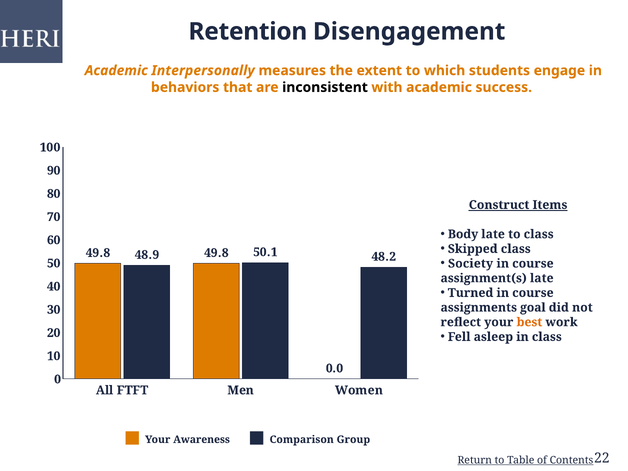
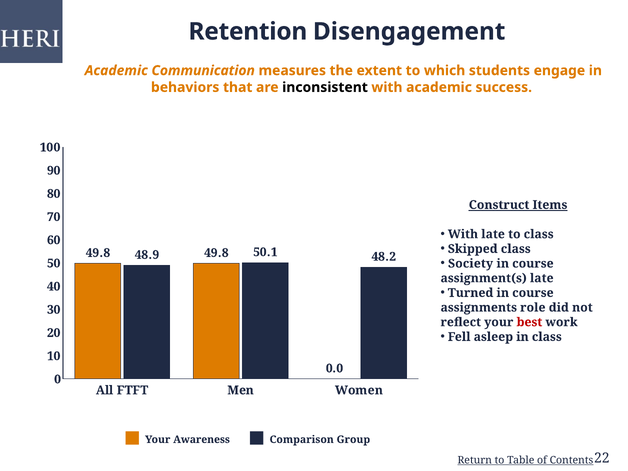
Interpersonally: Interpersonally -> Communication (203, 71)
Body: Body -> With (463, 234)
goal: goal -> role (533, 308)
best colour: orange -> red (529, 322)
